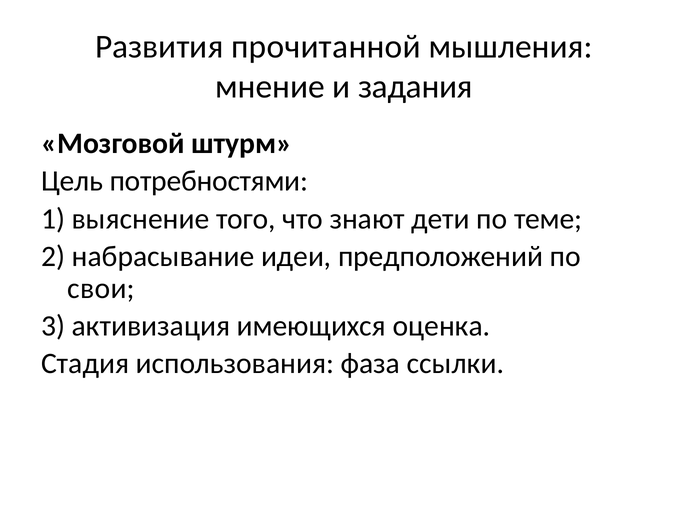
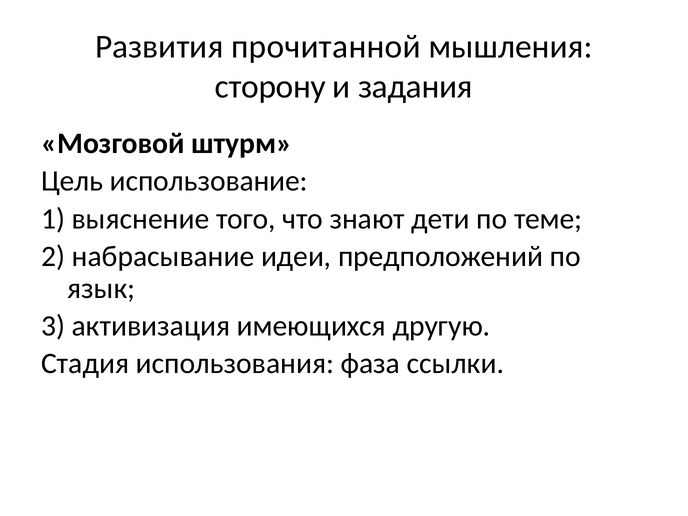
мнение: мнение -> сторону (270, 87)
потребностями: потребностями -> использование (209, 181)
свои: свои -> язык (101, 288)
оценка: оценка -> другую (441, 326)
